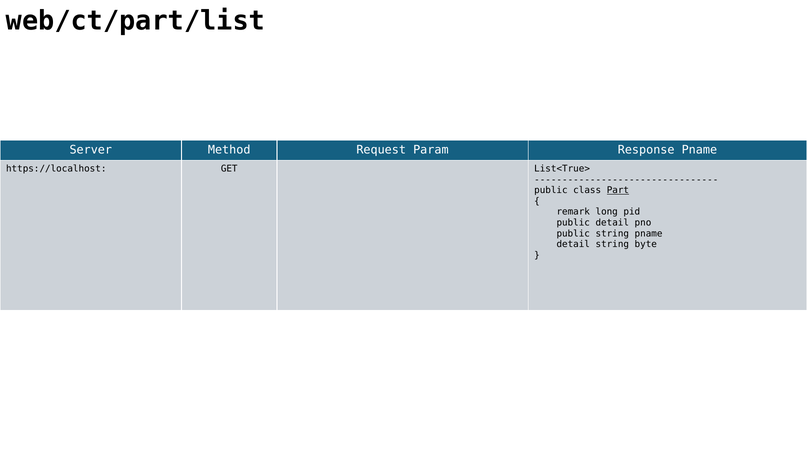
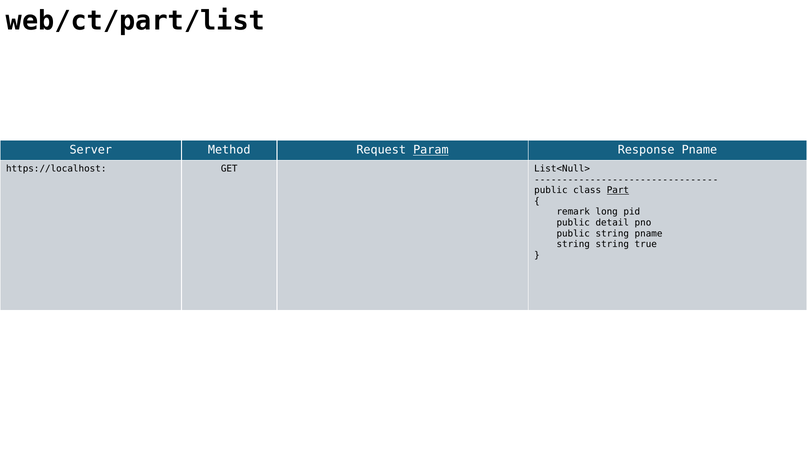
Param underline: none -> present (431, 150)
List<True>: List<True> -> List<Null> (562, 169)
detail: detail -> string (573, 244)
byte: byte -> true (646, 244)
